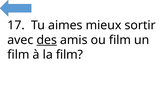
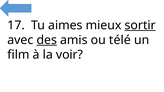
sortir underline: none -> present (140, 25)
ou film: film -> télé (120, 40)
la film: film -> voir (69, 55)
